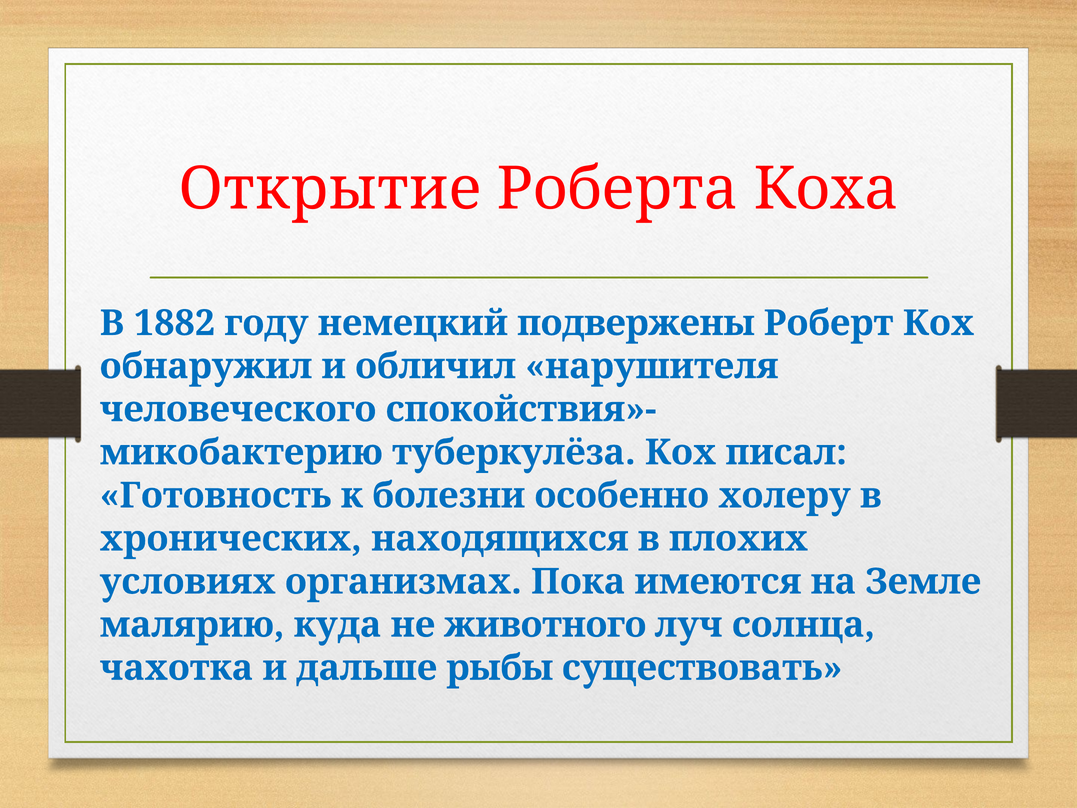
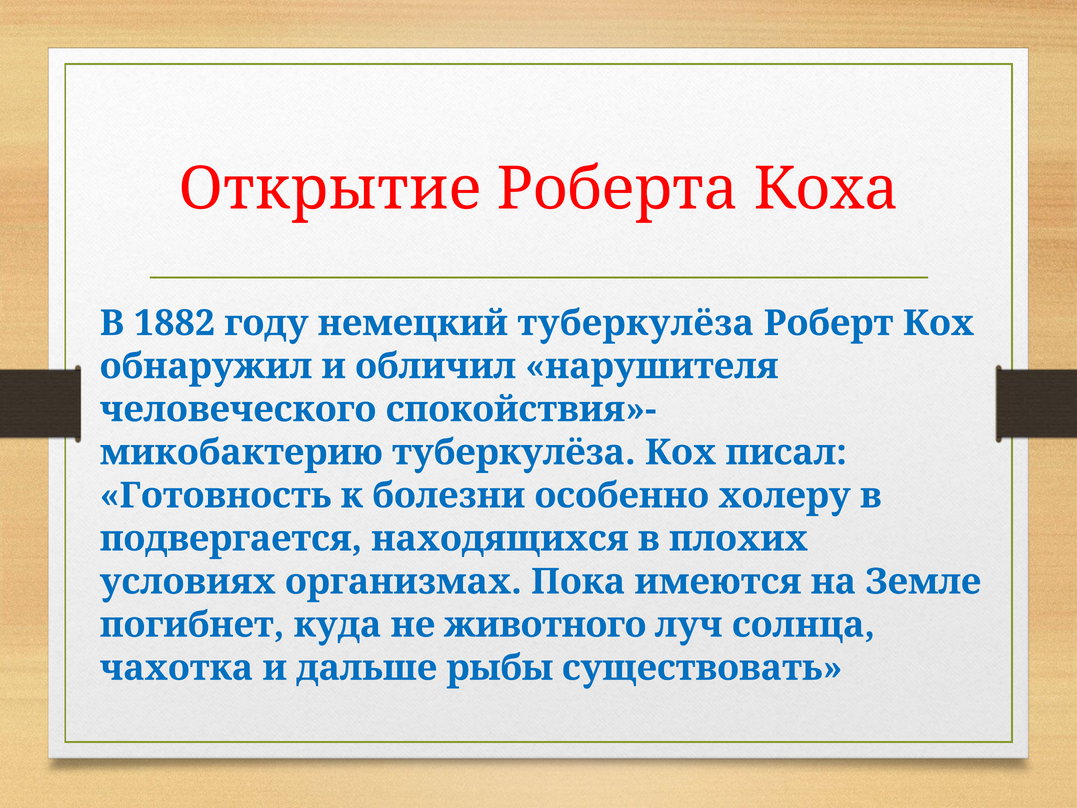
немецкий подвержены: подвержены -> туберкулёза (636, 323)
хронических: хронических -> подвергается (231, 538)
малярию: малярию -> погибнет (192, 625)
